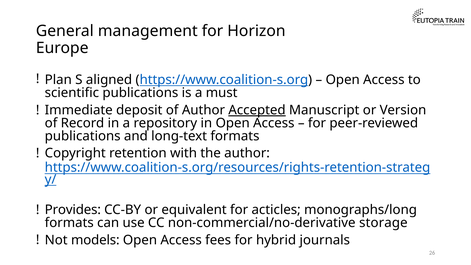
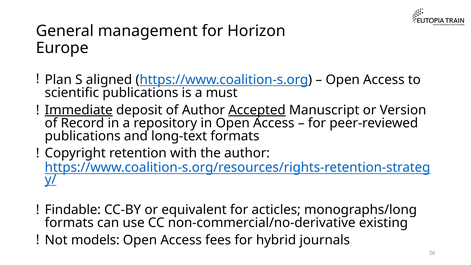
Immediate underline: none -> present (79, 110)
Provides: Provides -> Findable (73, 210)
storage: storage -> existing (383, 223)
